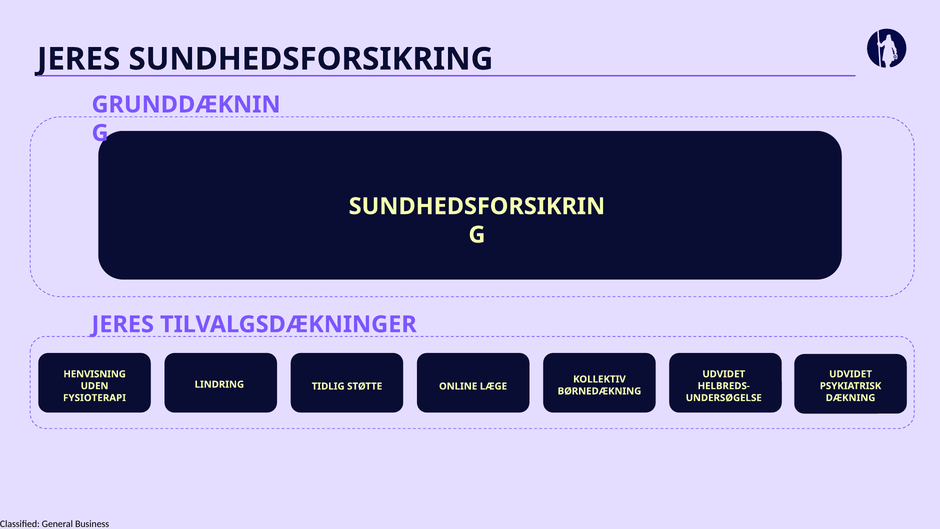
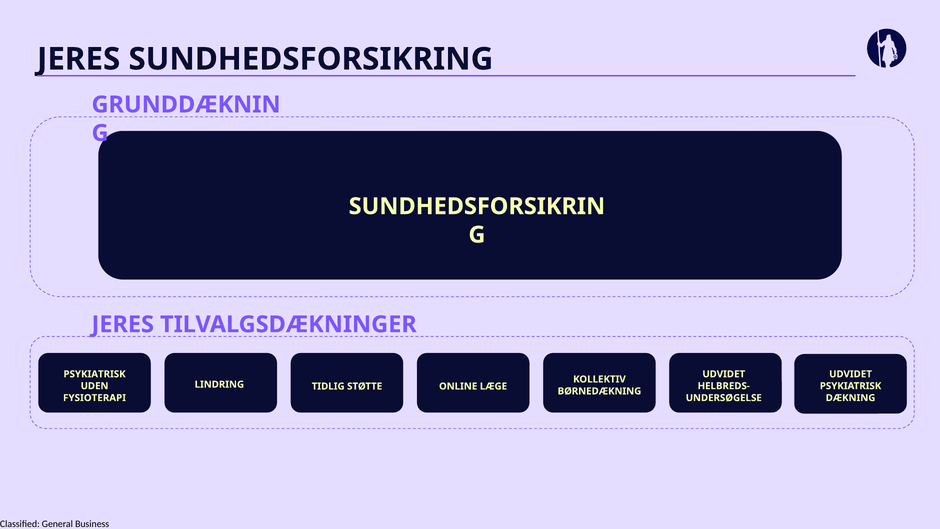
HENVISNING: HENVISNING -> PSYKIATRISK (95, 374)
